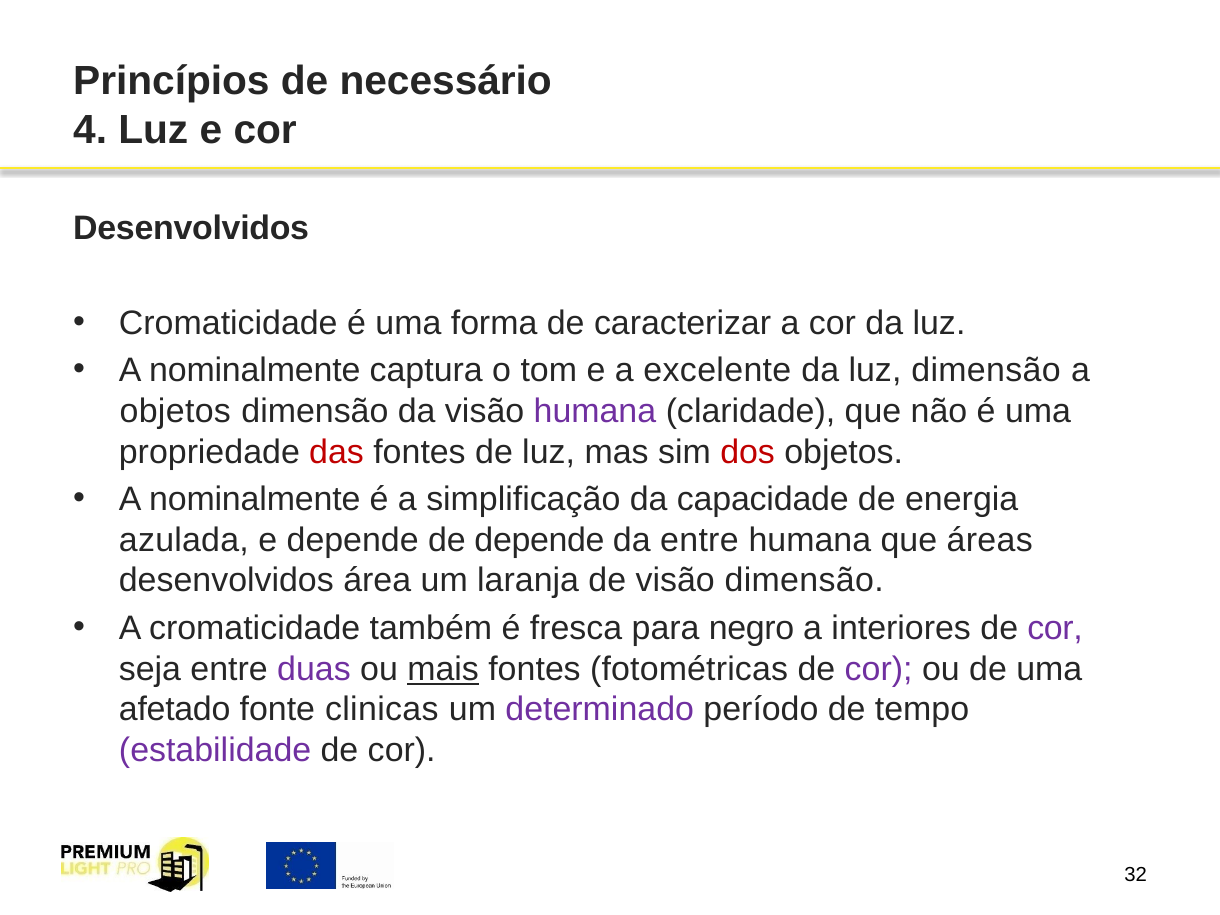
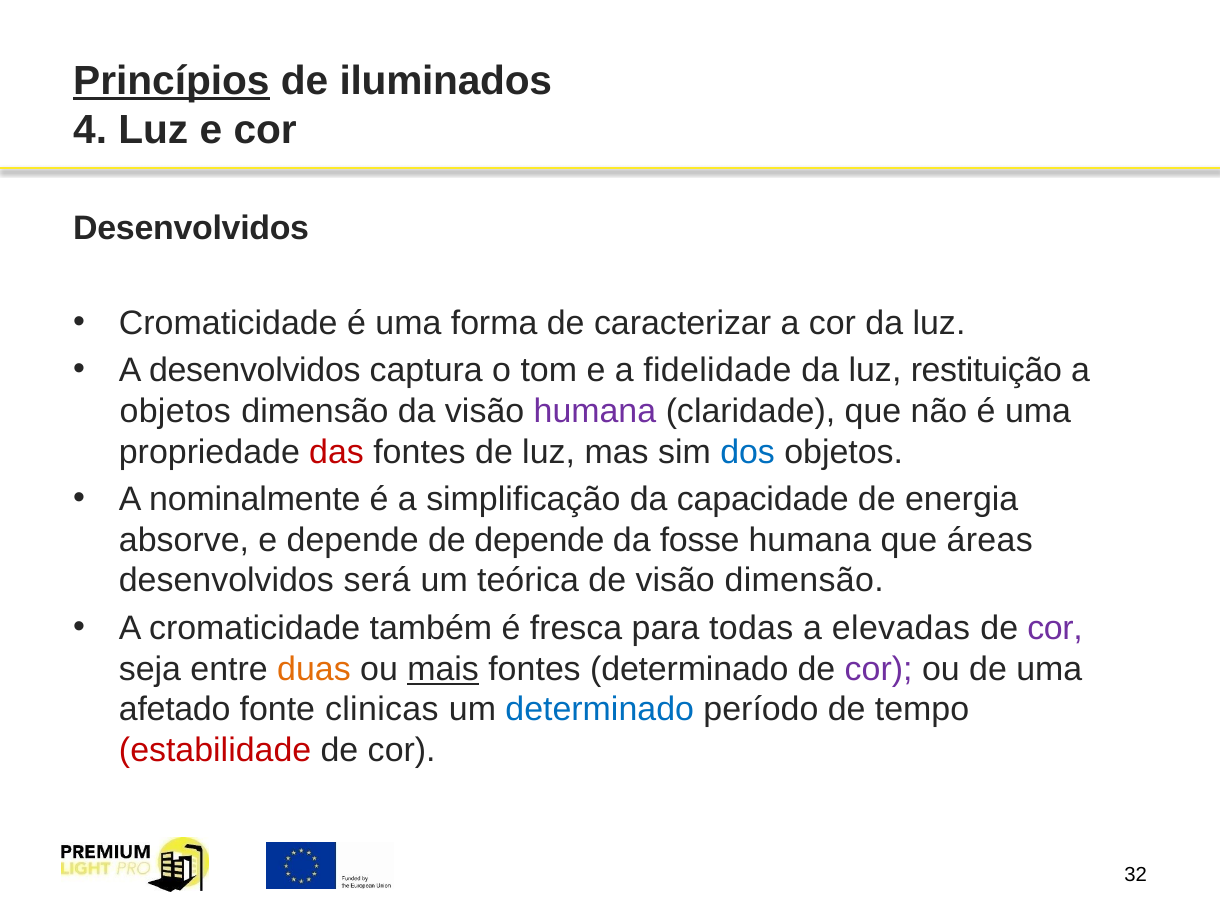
Princípios underline: none -> present (171, 81)
necessário: necessário -> iluminados (446, 81)
nominalmente: nominalmente -> desenvolvidos (255, 370)
excelente: excelente -> fidelidade (717, 370)
luz dimensão: dimensão -> restituição (986, 370)
dos colour: red -> blue (748, 452)
azulada: azulada -> absorve (184, 540)
da entre: entre -> fosse (700, 540)
área: área -> será (377, 581)
laranja: laranja -> teórica (528, 581)
negro: negro -> todas (751, 628)
interiores: interiores -> elevadas (901, 628)
duas colour: purple -> orange (314, 669)
fontes fotométricas: fotométricas -> determinado (689, 669)
determinado colour: purple -> blue (600, 710)
estabilidade colour: purple -> red (215, 750)
